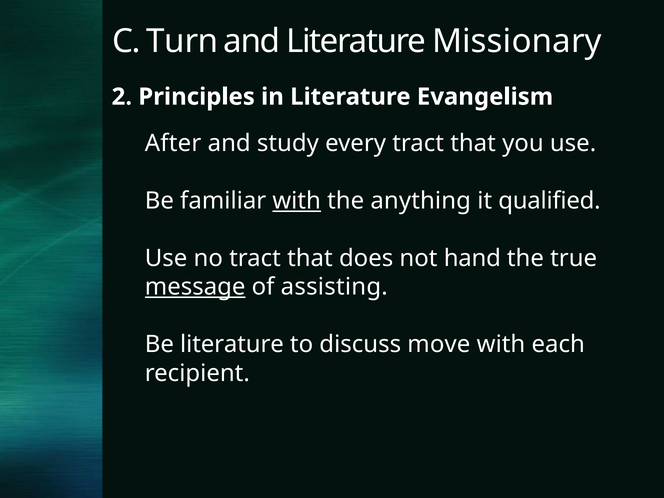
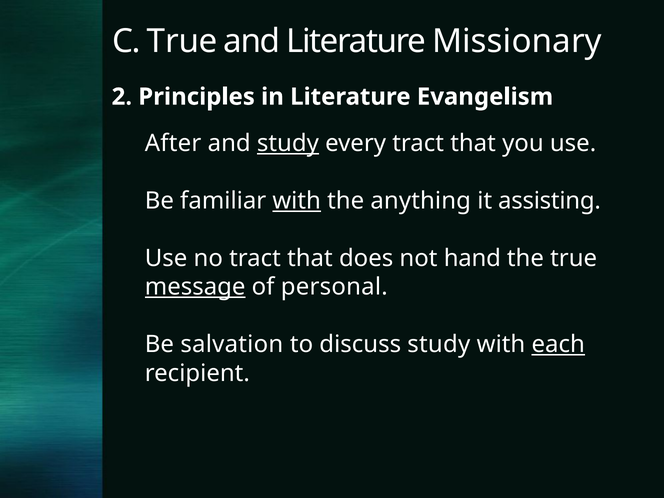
C Turn: Turn -> True (182, 41)
study underline: none -> present (288, 143)
qualified: qualified -> assisting (549, 201)
assisting: assisting -> personal (334, 287)
Be literature: literature -> salvation (232, 345)
discuss move: move -> study (439, 345)
each underline: none -> present (558, 345)
